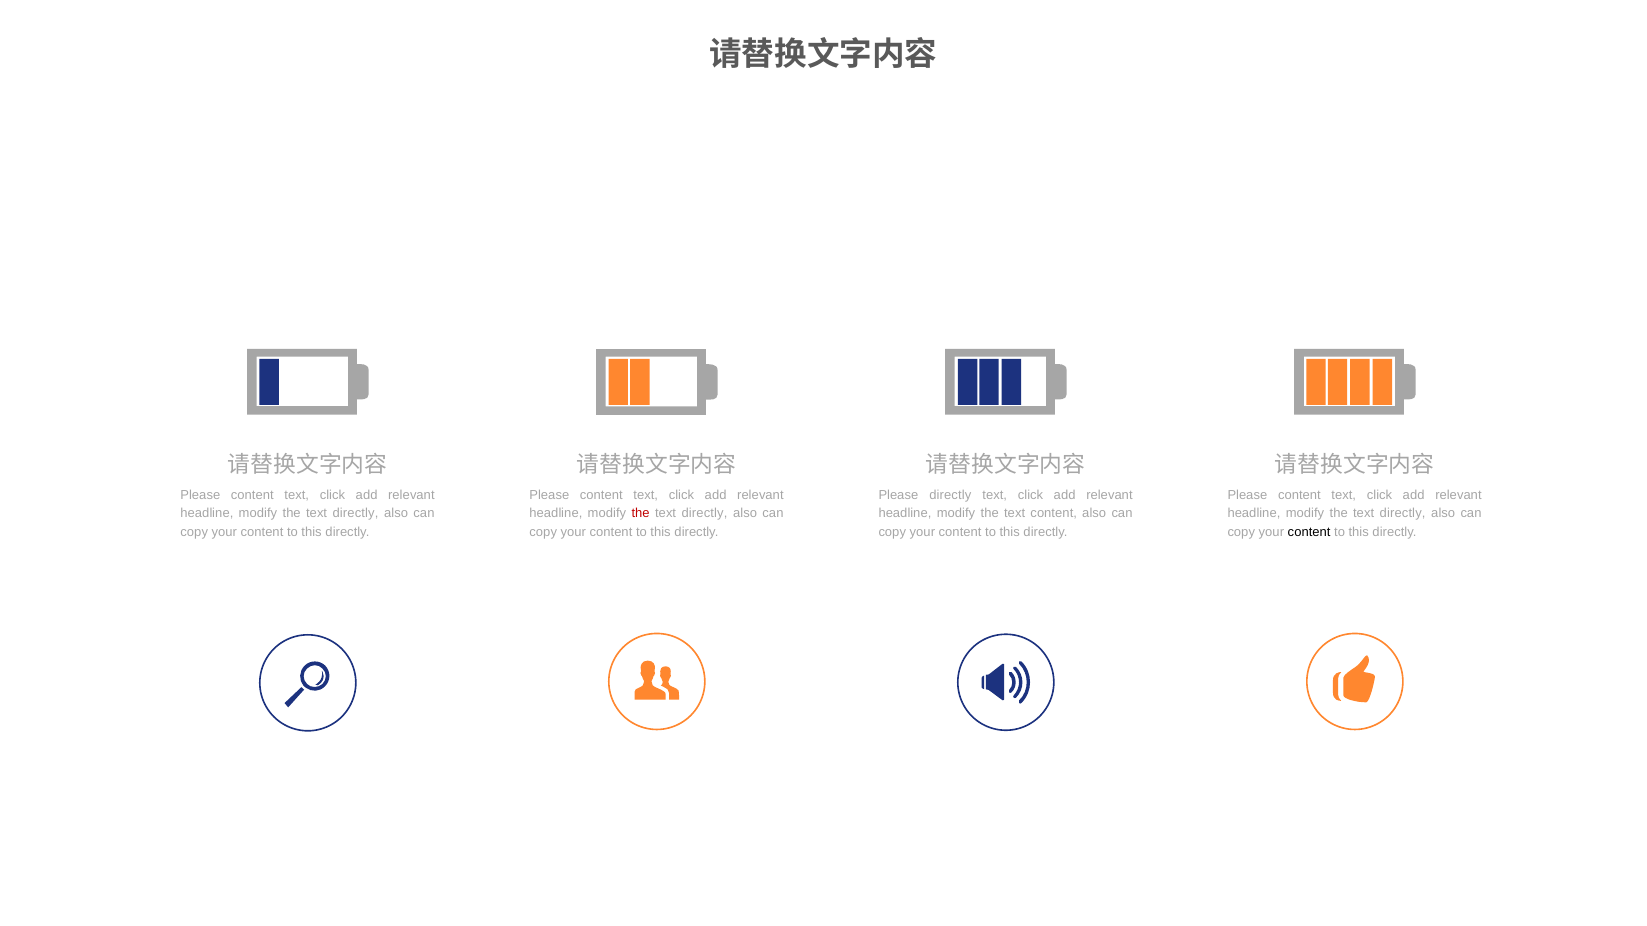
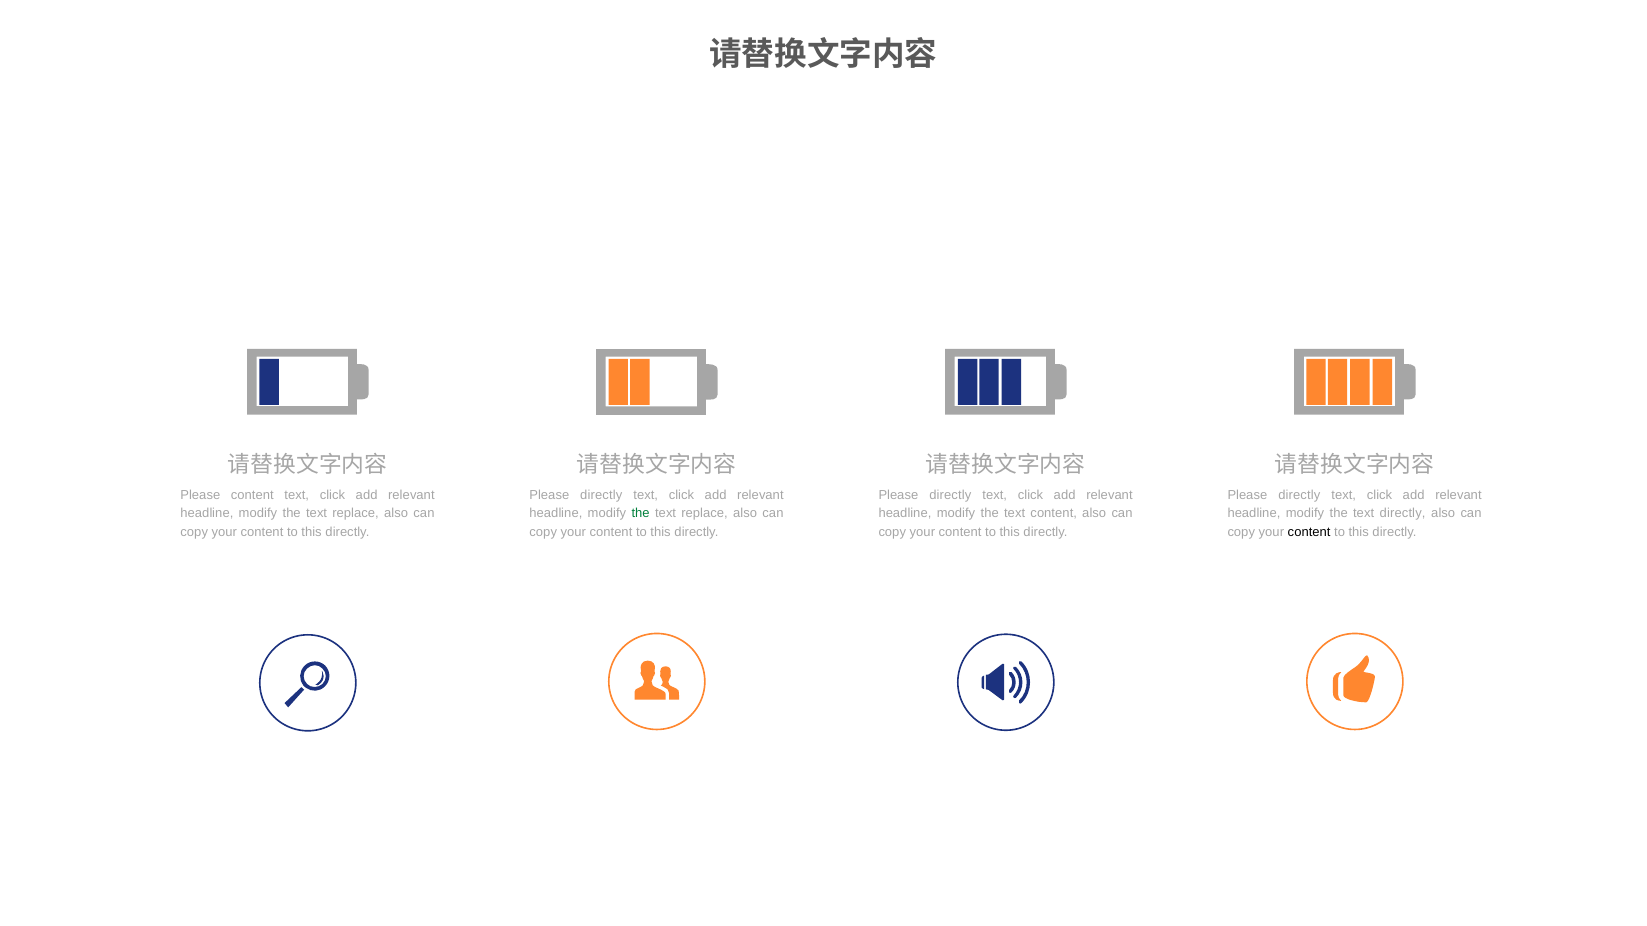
content: content -> directly (601, 495)
content: content -> directly (1299, 495)
directly: directly -> replace (356, 514)
the colour: red -> green (641, 514)
directly: directly -> replace (705, 514)
